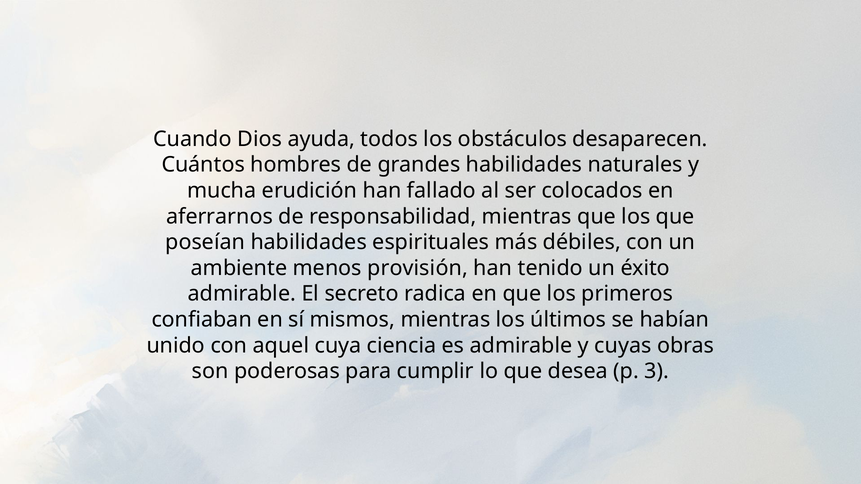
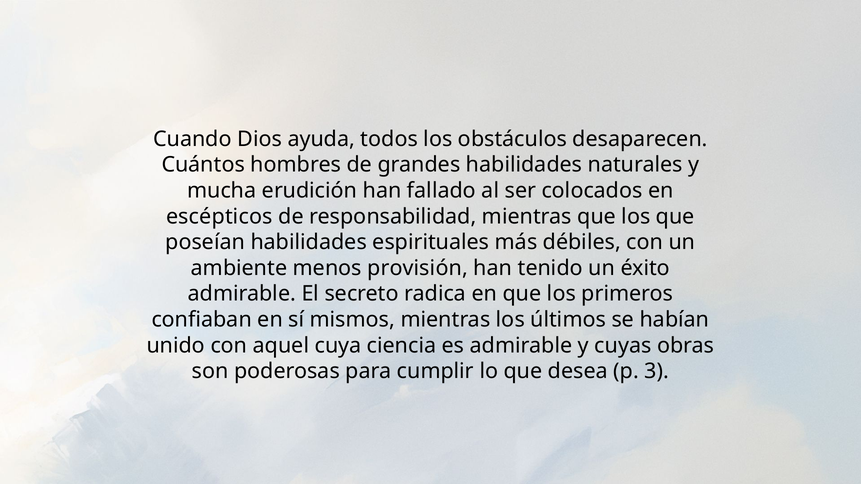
aferrarnos: aferrarnos -> escépticos (219, 217)
